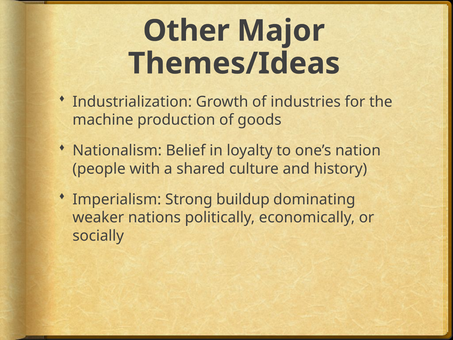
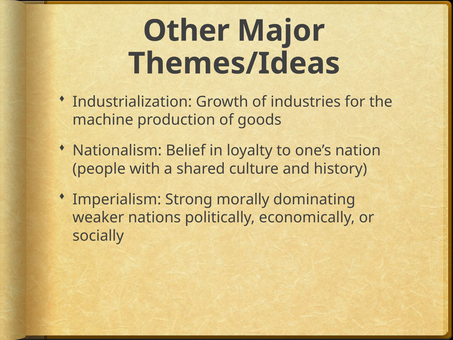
buildup: buildup -> morally (243, 199)
